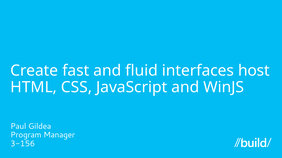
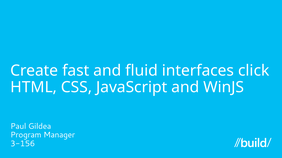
host: host -> click (254, 71)
